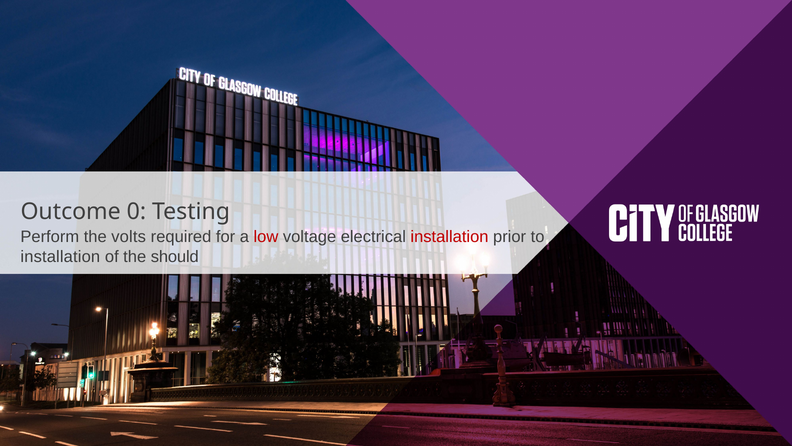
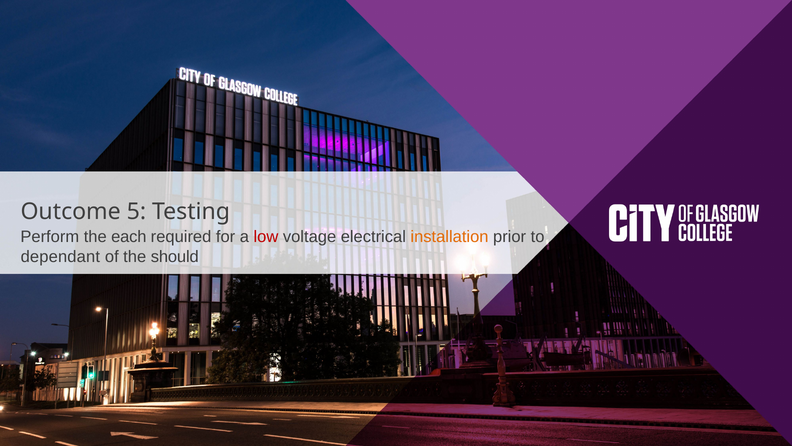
0: 0 -> 5 (136, 211)
volts: volts -> each (129, 237)
installation colour: red -> orange (449, 237)
installation: installation -> dependant (60, 257)
